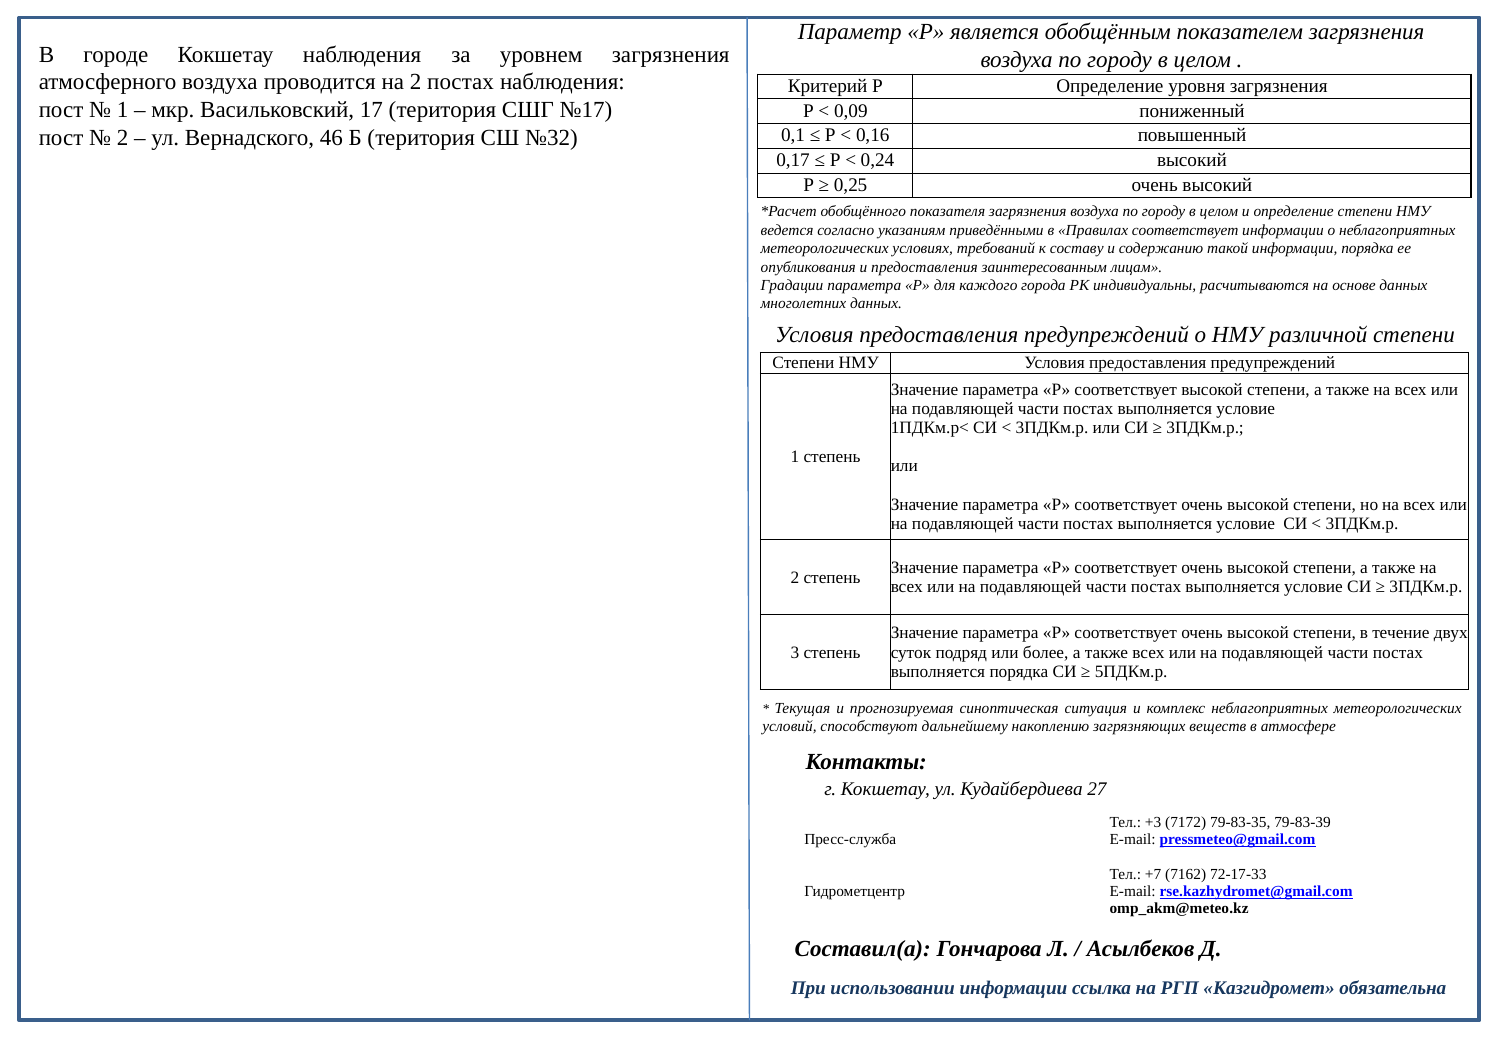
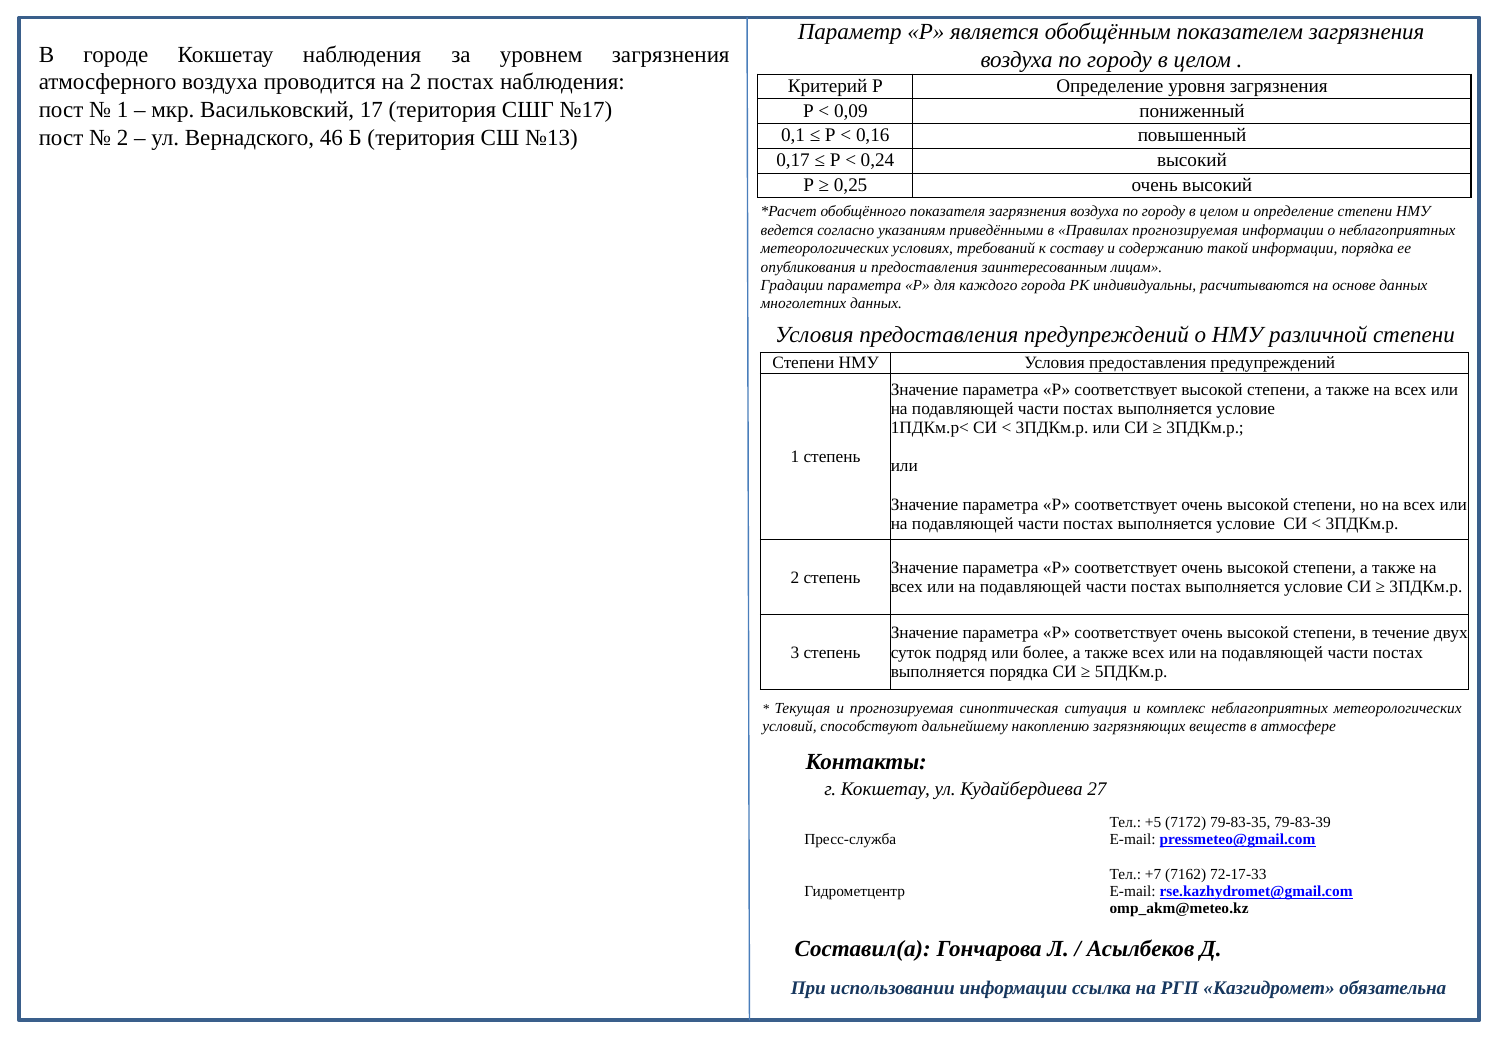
№32: №32 -> №13 (551, 138)
Правилах соответствует: соответствует -> прогнозируемая (1185, 230)
+3: +3 -> +5 (1153, 822)
